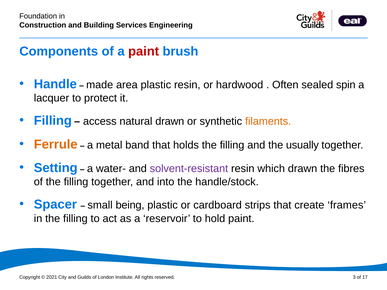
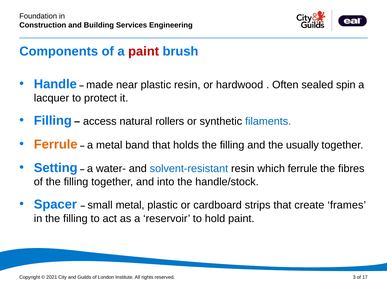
area: area -> near (127, 85)
natural drawn: drawn -> rollers (170, 121)
filaments colour: orange -> blue (268, 121)
solvent-resistant colour: purple -> blue (189, 169)
which drawn: drawn -> ferrule (303, 169)
small being: being -> metal (130, 205)
